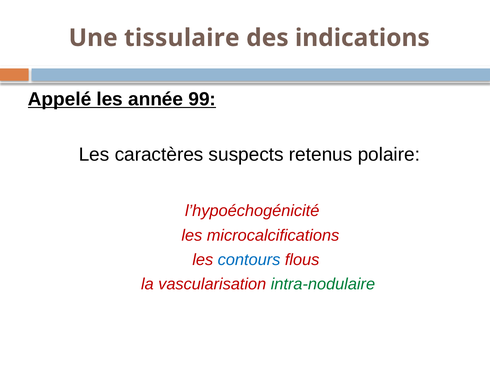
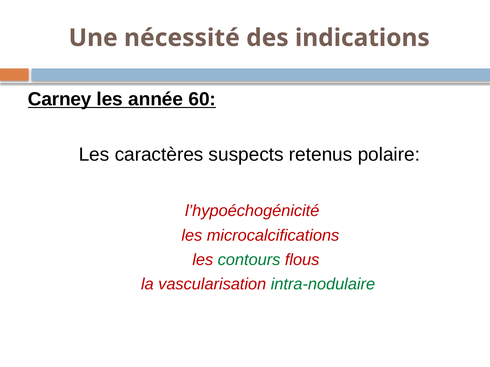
tissulaire: tissulaire -> nécessité (182, 38)
Appelé: Appelé -> Carney (60, 99)
99: 99 -> 60 (202, 99)
contours colour: blue -> green (249, 260)
